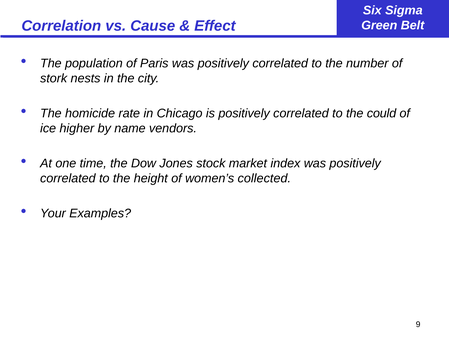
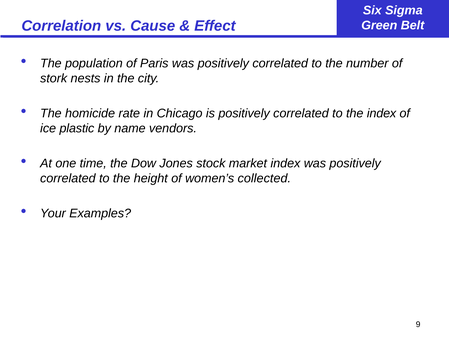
the could: could -> index (382, 113)
higher: higher -> plastic (77, 128)
